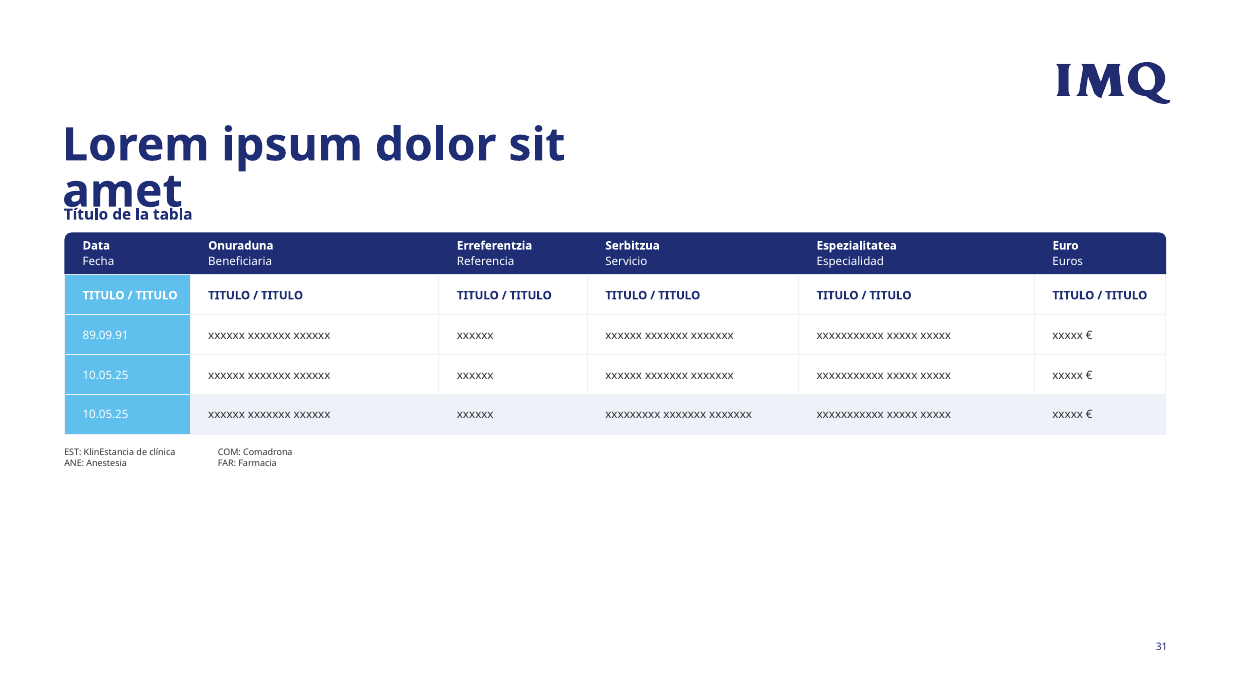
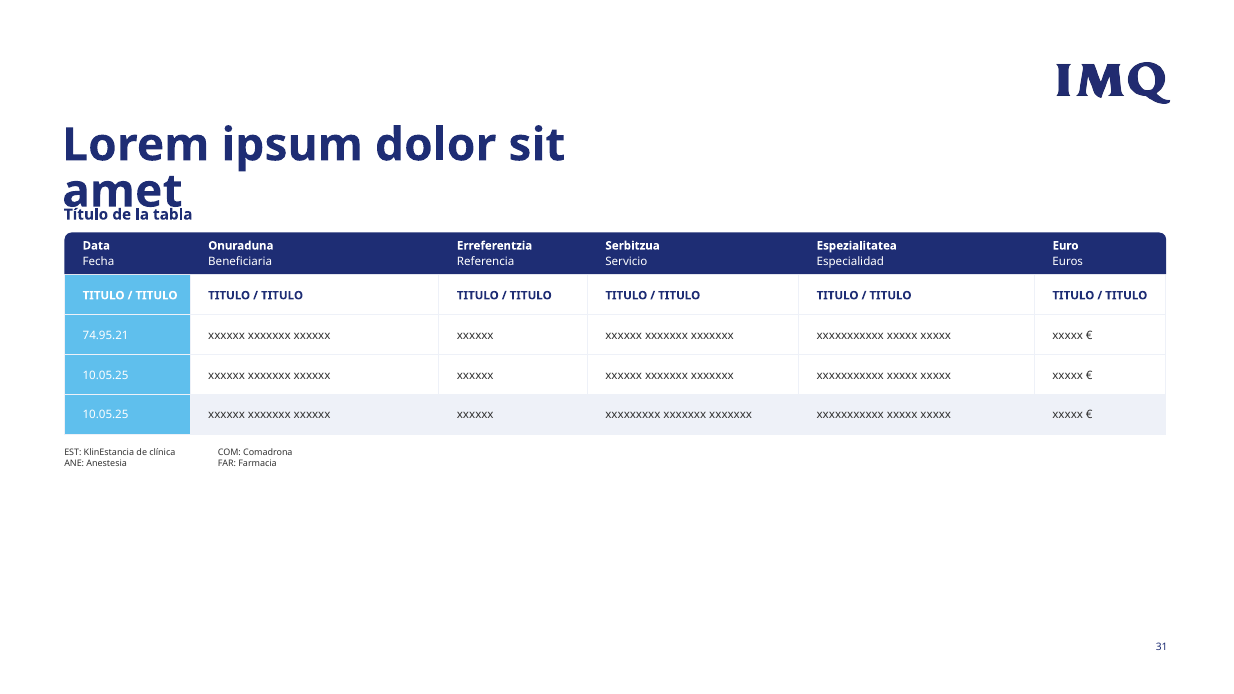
89.09.91: 89.09.91 -> 74.95.21 (106, 335)
